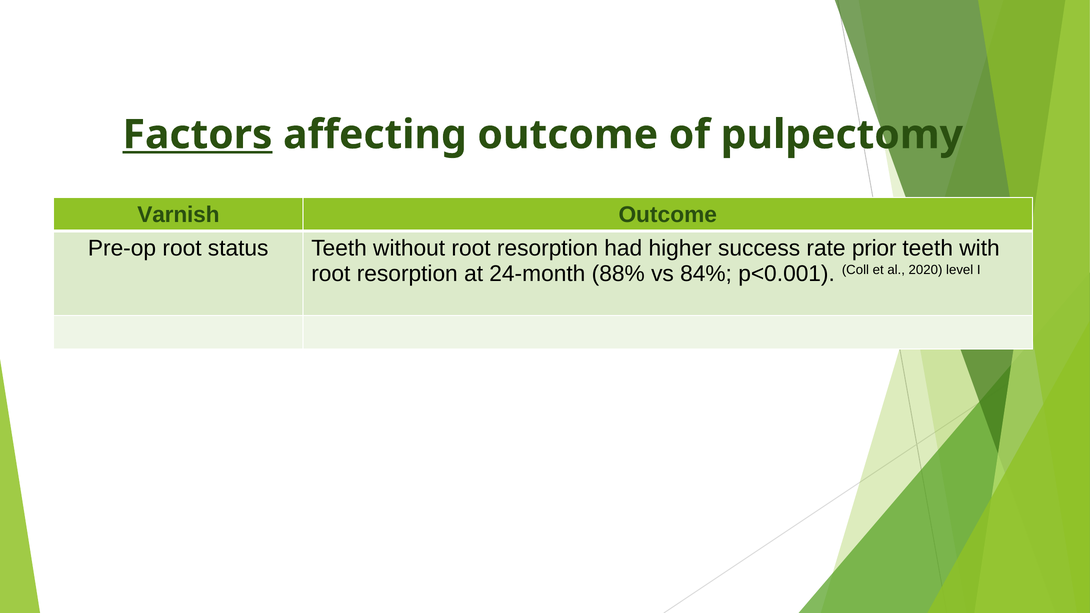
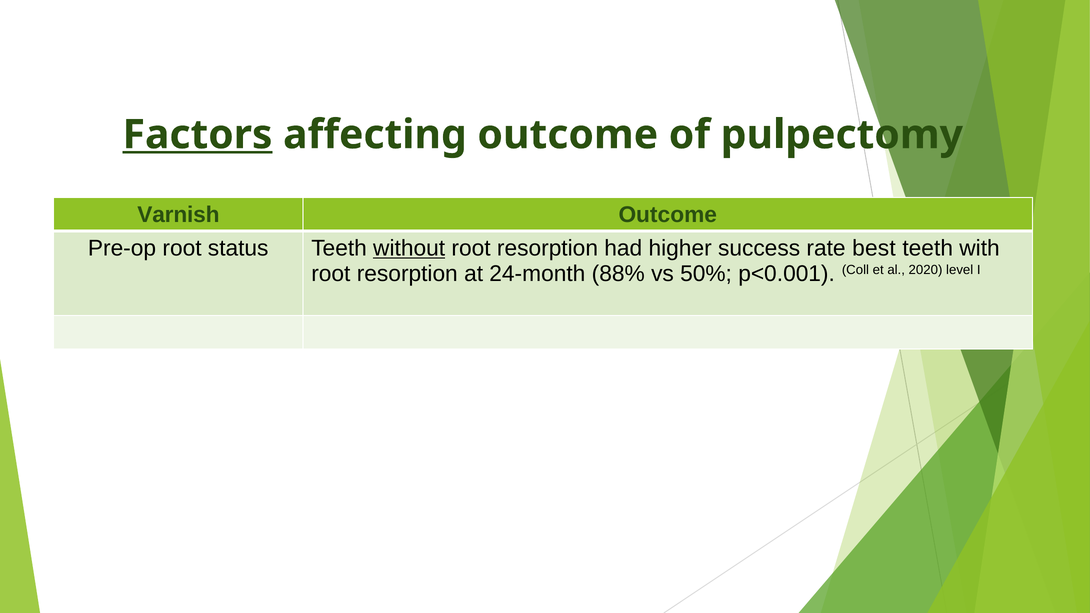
without underline: none -> present (409, 248)
prior: prior -> best (874, 248)
84%: 84% -> 50% (706, 274)
